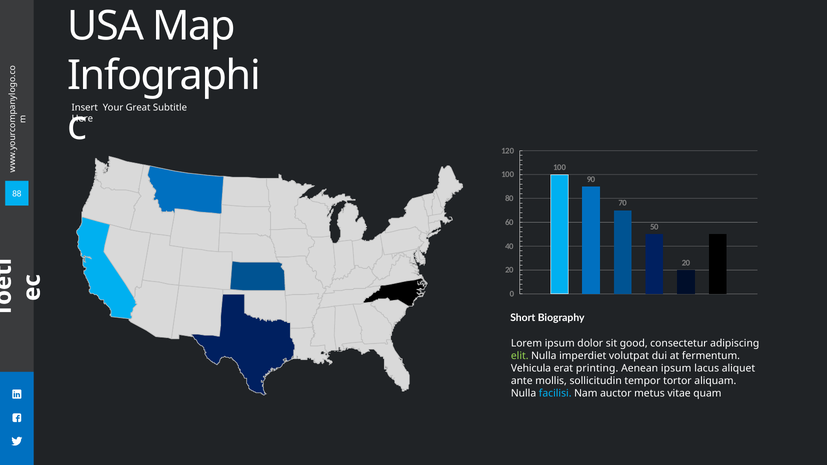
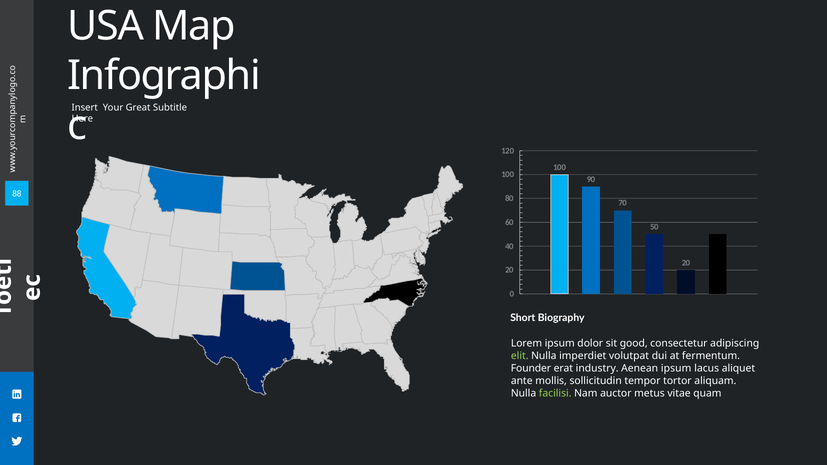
Vehicula: Vehicula -> Founder (531, 368)
printing: printing -> industry (597, 368)
facilisi colour: light blue -> light green (555, 393)
